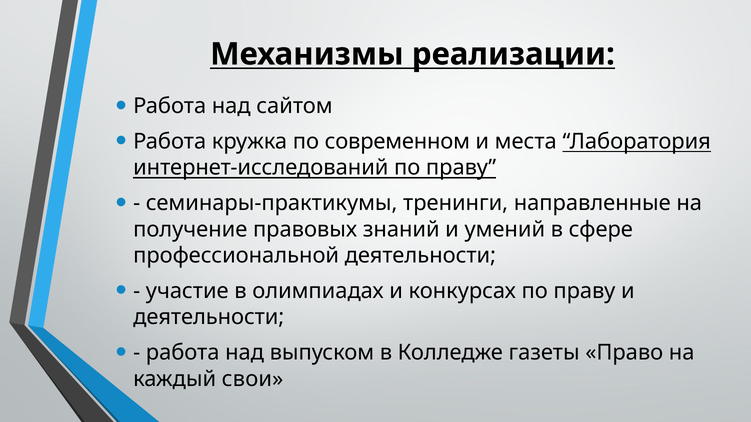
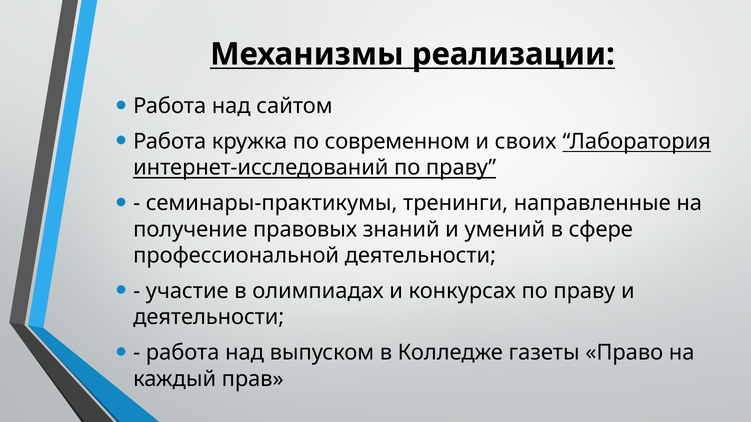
места: места -> своих (526, 142)
свои: свои -> прав (253, 379)
